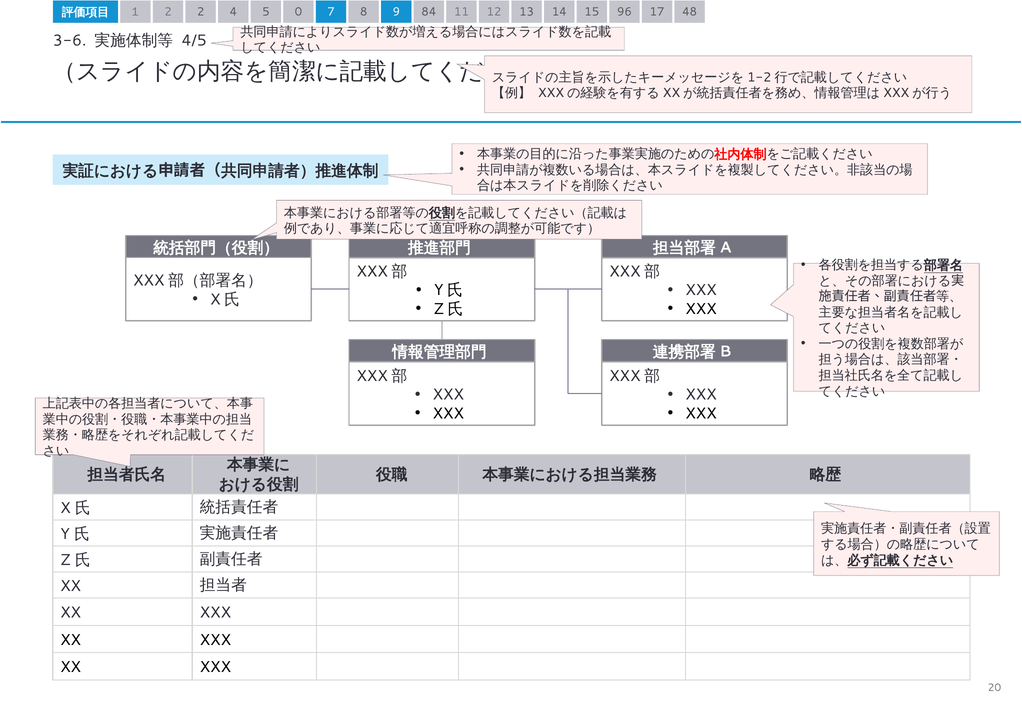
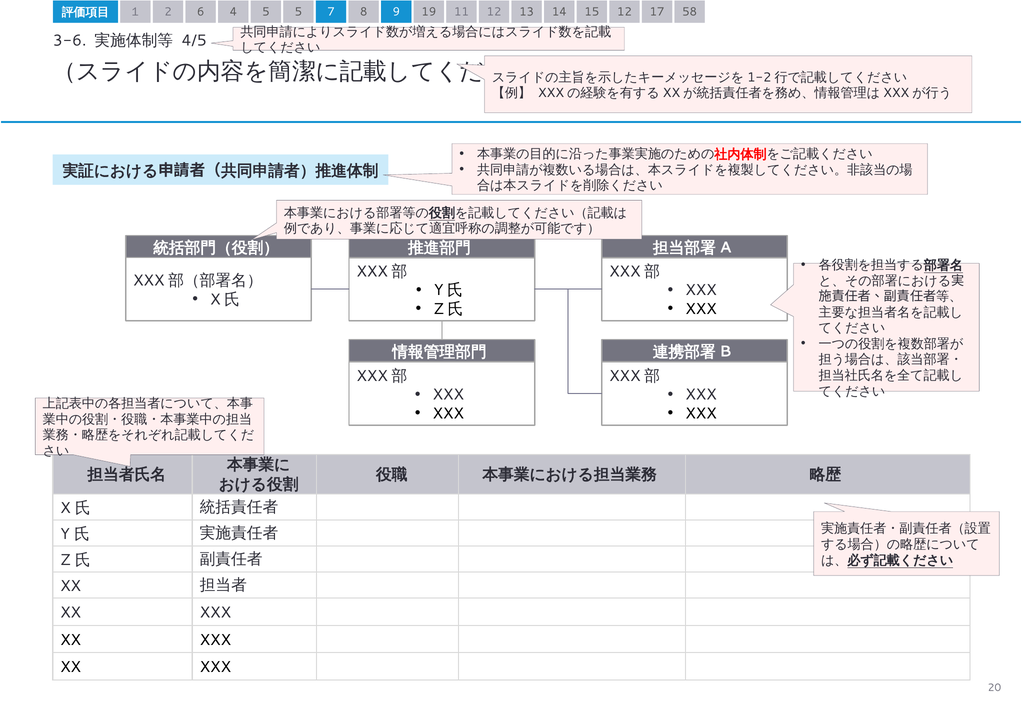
2 2: 2 -> 6 (201, 12)
5 0: 0 -> 5 (298, 12)
84: 84 -> 19 (429, 12)
15 96: 96 -> 12 (624, 12)
48: 48 -> 58 (690, 12)
